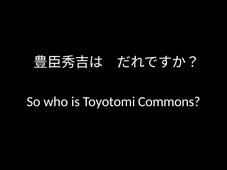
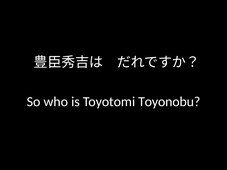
Commons: Commons -> Toyonobu (169, 102)
